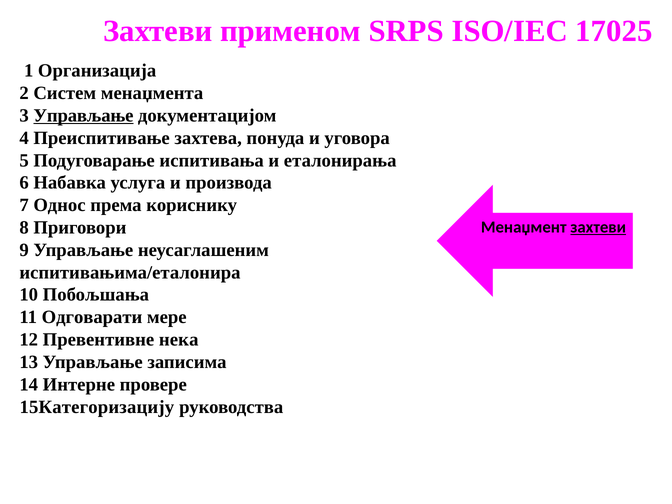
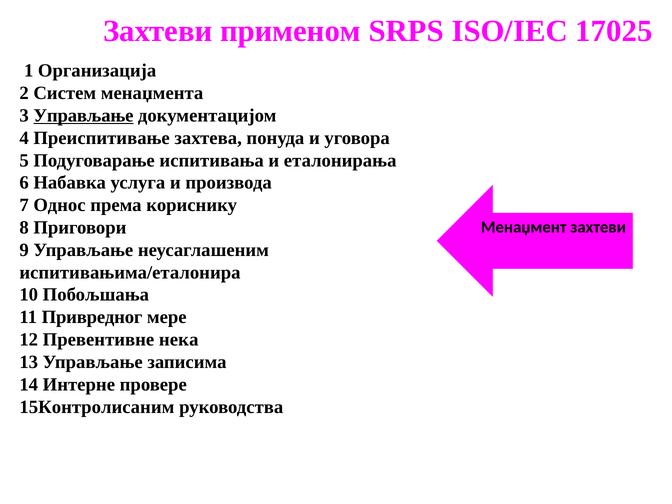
захтеви underline: present -> none (598, 227)
Одговарати: Одговарати -> Привредног (92, 317)
15Категоризацију: 15Категоризацију -> 15Контролисаним (97, 407)
